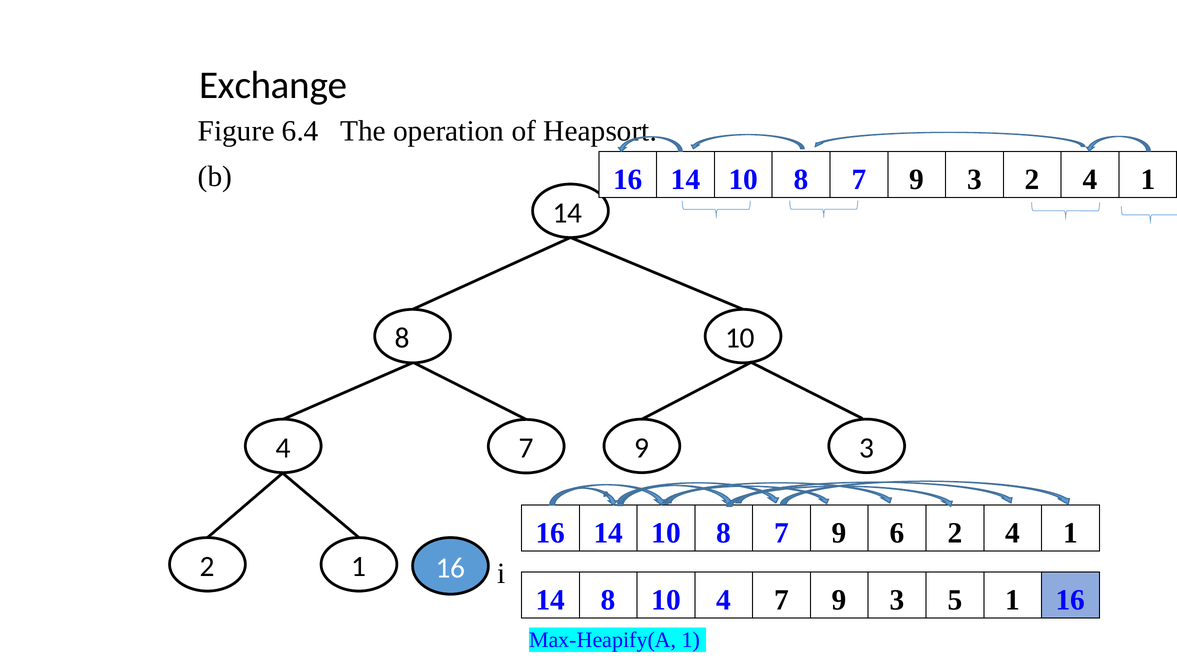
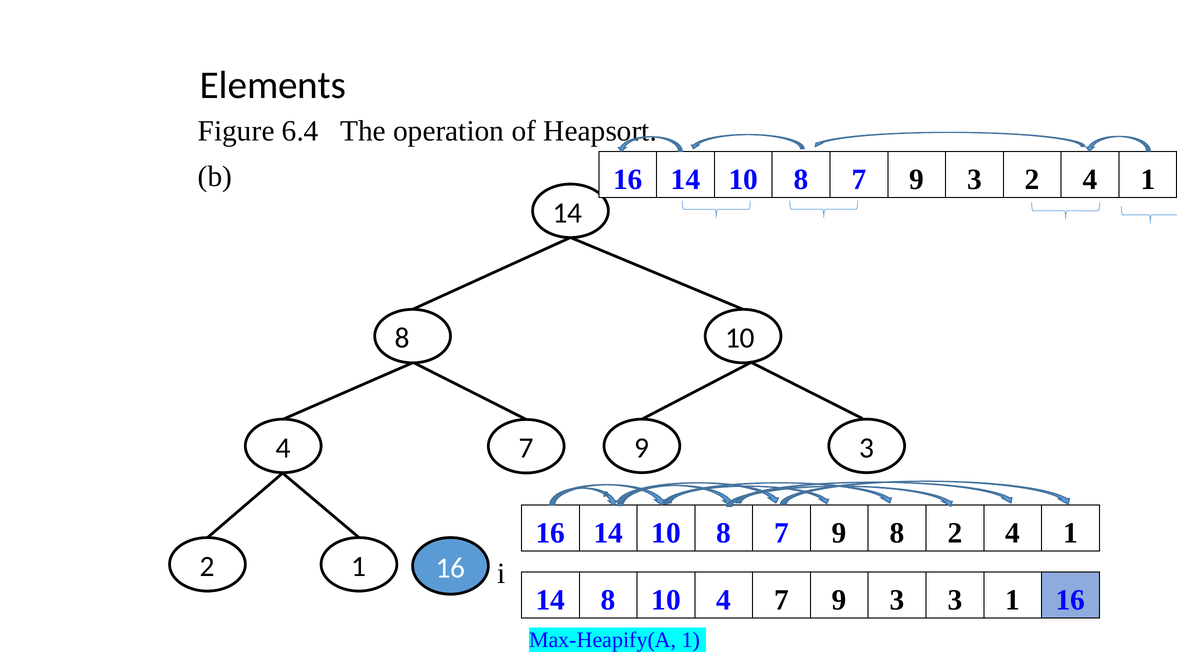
Exchange: Exchange -> Elements (273, 85)
9 6: 6 -> 8 (897, 533)
3 5: 5 -> 3 (955, 600)
